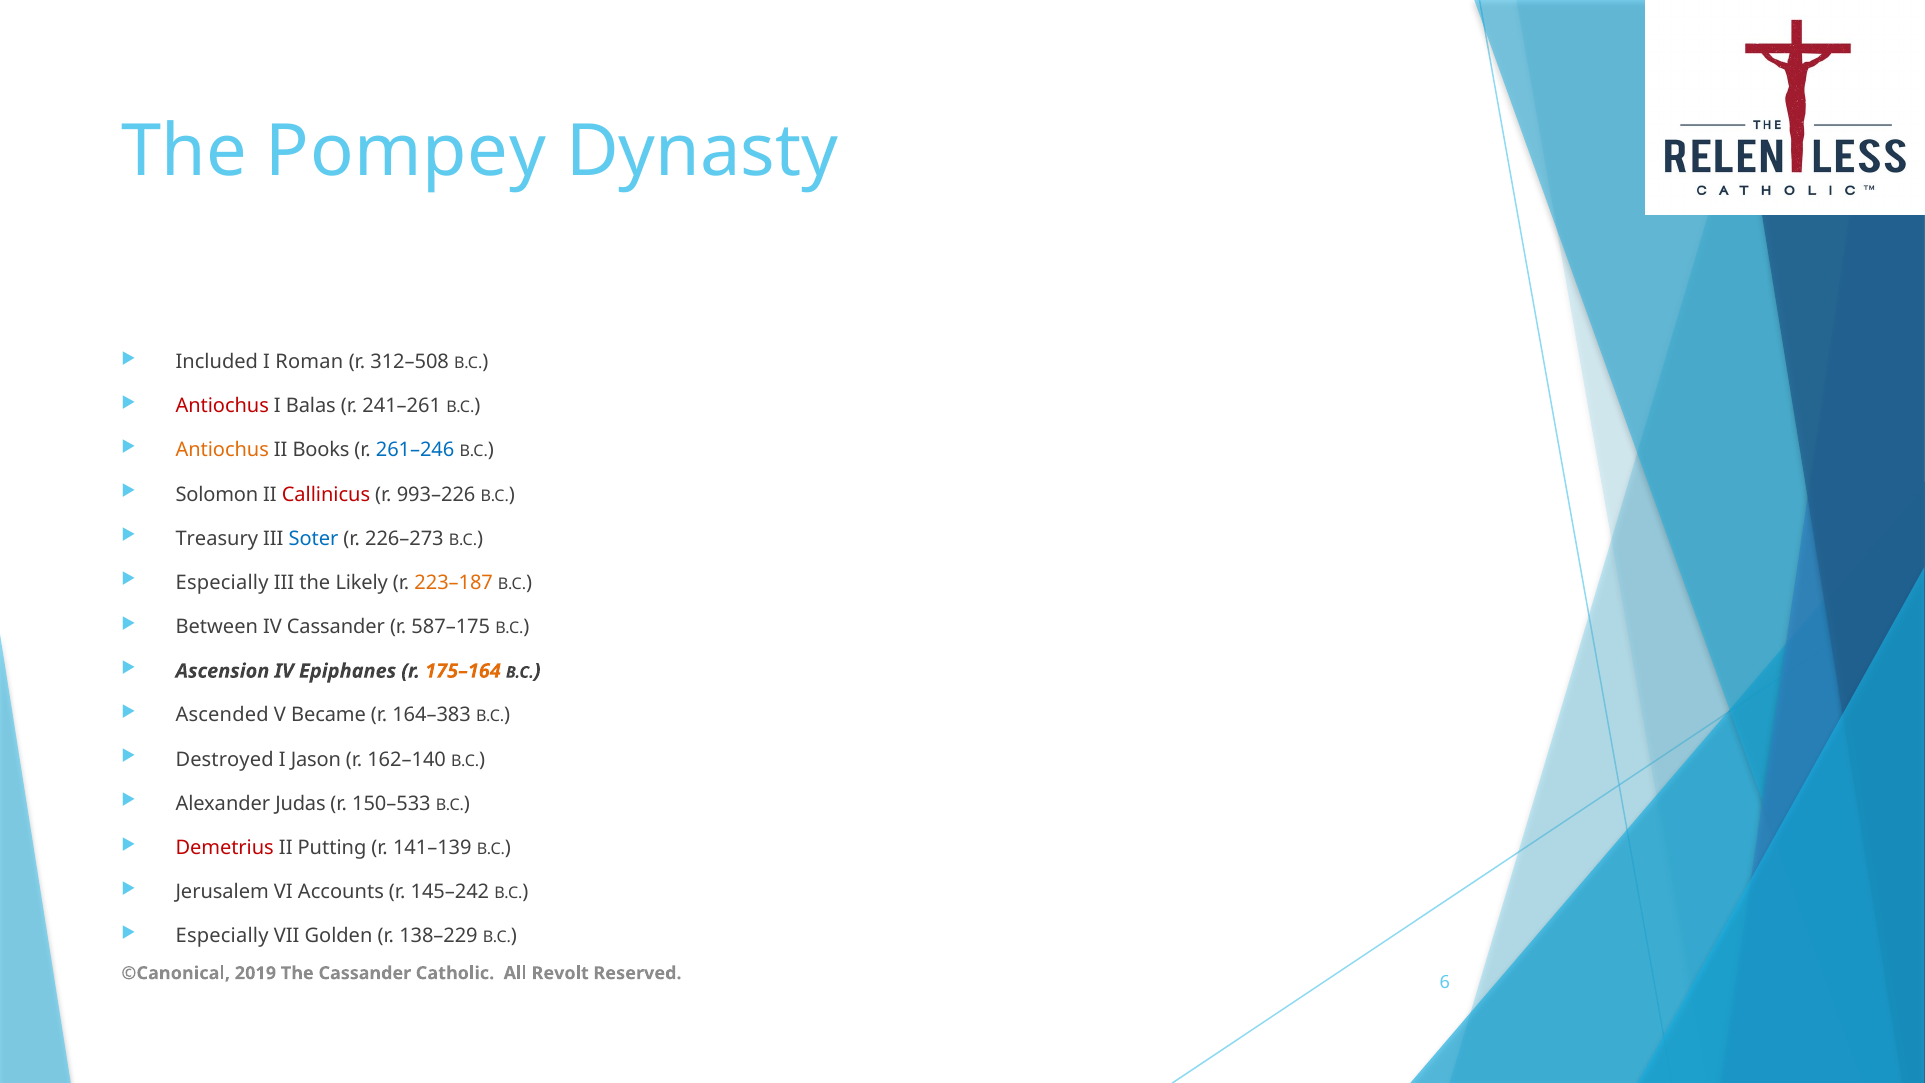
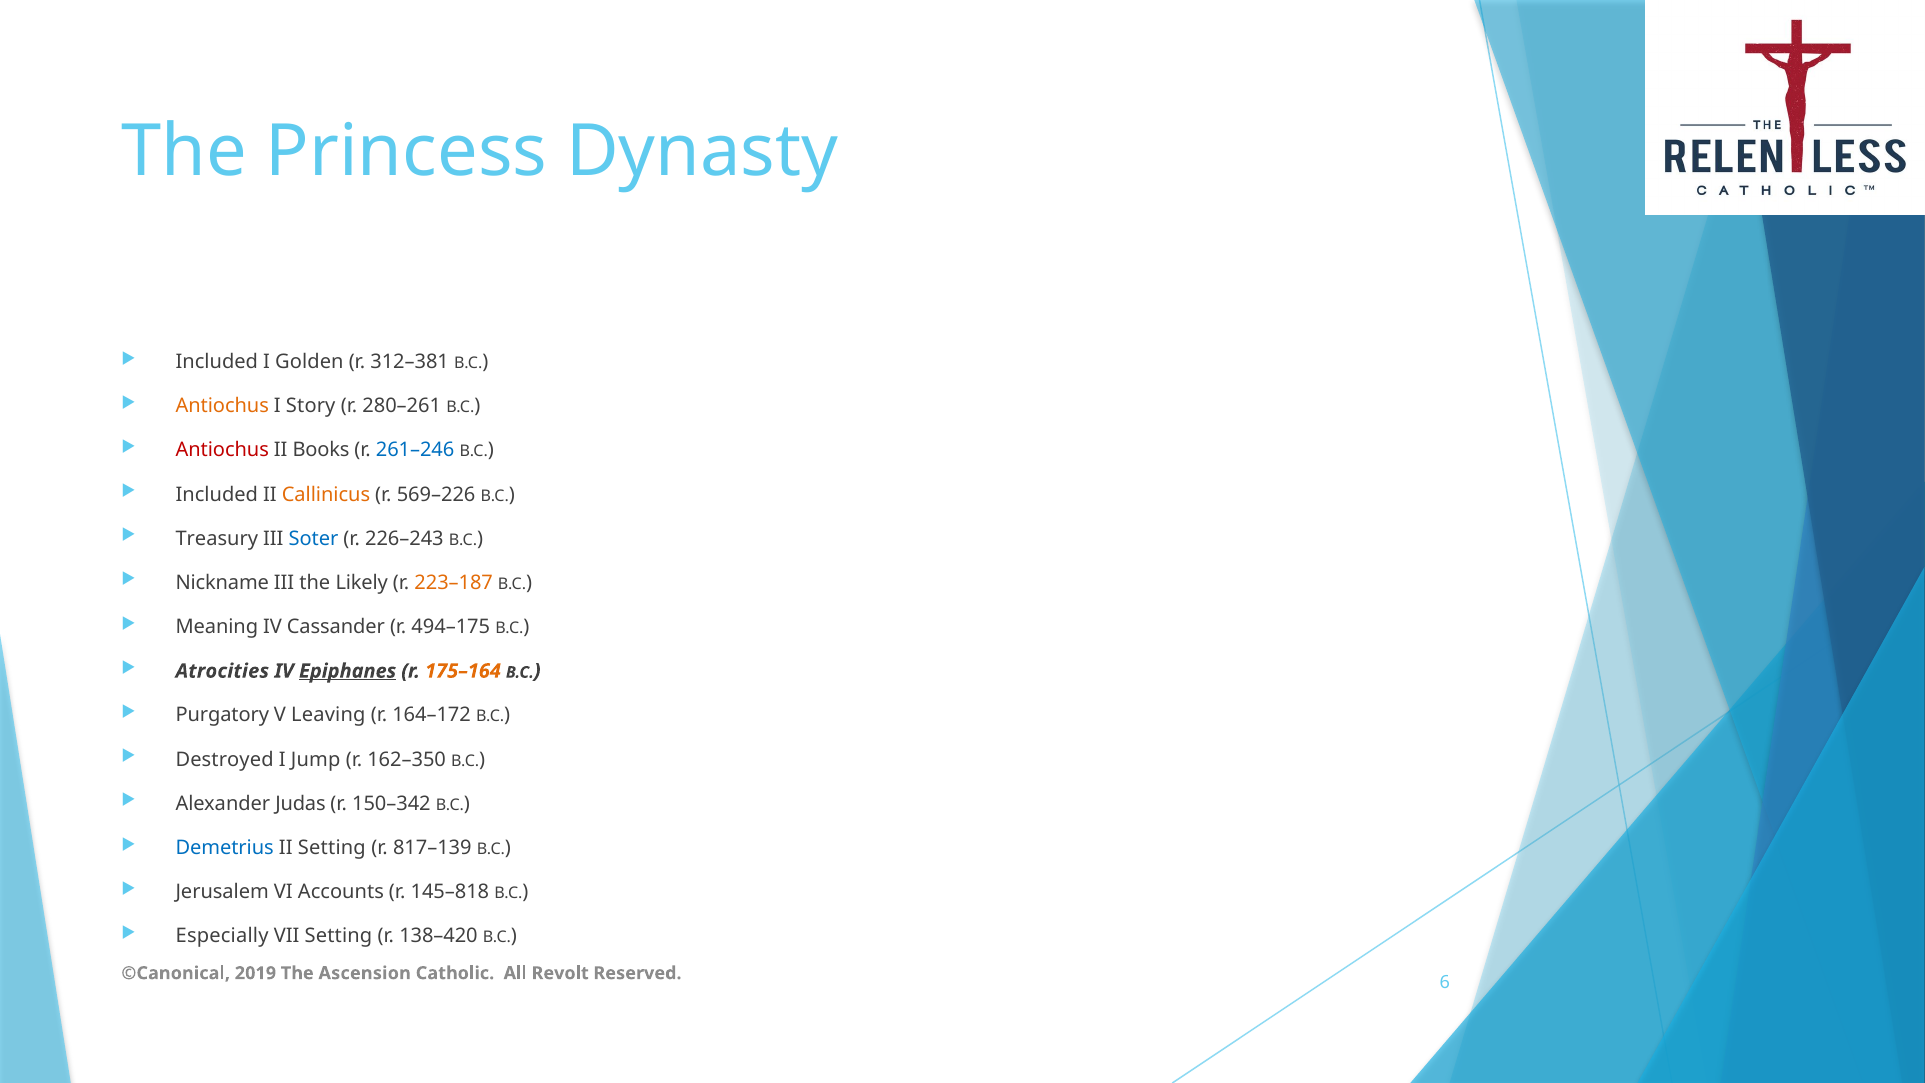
Pompey: Pompey -> Princess (406, 152)
Roman: Roman -> Golden (309, 362)
312–508: 312–508 -> 312–381 (410, 362)
Antiochus colour: red -> orange (222, 406)
Balas: Balas -> Story (311, 406)
241–261: 241–261 -> 280–261 (402, 406)
Antiochus colour: orange -> red (222, 450)
Solomon: Solomon -> Included (217, 494)
Callinicus colour: red -> orange (326, 494)
993–226: 993–226 -> 569–226 (436, 494)
226–273: 226–273 -> 226–243 (404, 538)
Especially: Especially -> Nickname (222, 583)
Between: Between -> Meaning (217, 627)
587–175: 587–175 -> 494–175 (451, 627)
Ascension: Ascension -> Atrocities (222, 671)
Epiphanes underline: none -> present (348, 671)
Ascended: Ascended -> Purgatory (222, 715)
Became: Became -> Leaving (328, 715)
164–383: 164–383 -> 164–172 (432, 715)
Jason: Jason -> Jump (316, 759)
162–140: 162–140 -> 162–350 (407, 759)
150–533: 150–533 -> 150–342 (391, 803)
Demetrius colour: red -> blue (225, 848)
II Putting: Putting -> Setting (332, 848)
141–139: 141–139 -> 817–139 (432, 848)
145–242: 145–242 -> 145–818 (450, 892)
VII Golden: Golden -> Setting (338, 936)
138–229: 138–229 -> 138–420 (438, 936)
The Cassander: Cassander -> Ascension (365, 973)
